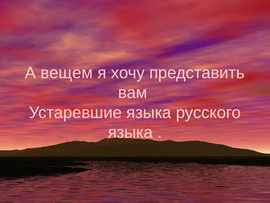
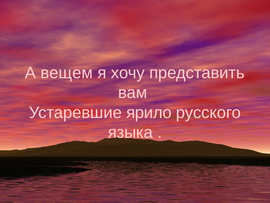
Устаревшие языка: языка -> ярило (149, 112)
